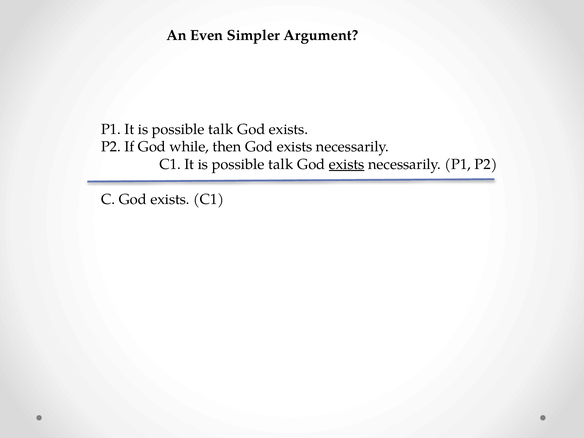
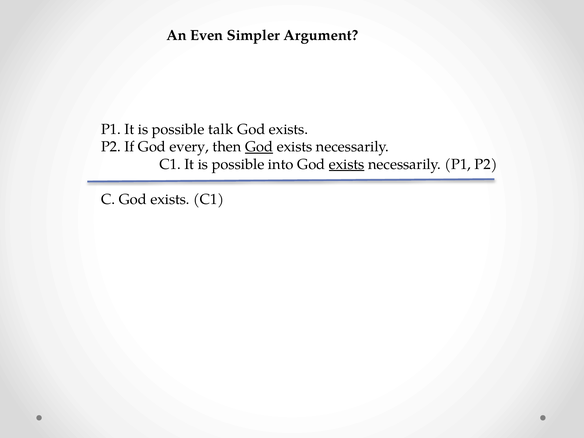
while: while -> every (189, 147)
God underline: none -> present (259, 147)
talk: talk -> into (281, 164)
